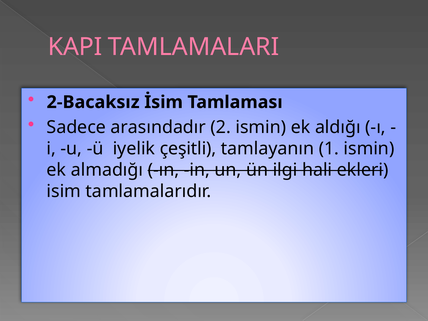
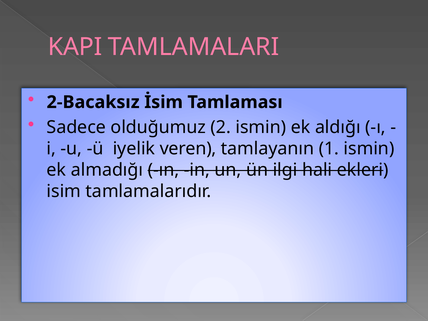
arasındadır: arasındadır -> olduğumuz (158, 127)
çeşitli: çeşitli -> veren (188, 149)
